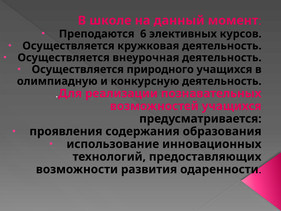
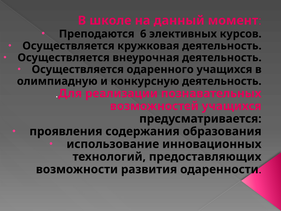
природного: природного -> одаренного (160, 69)
